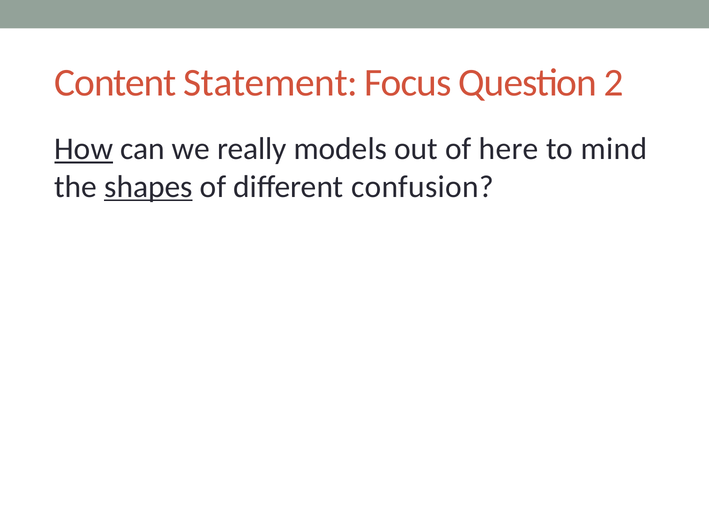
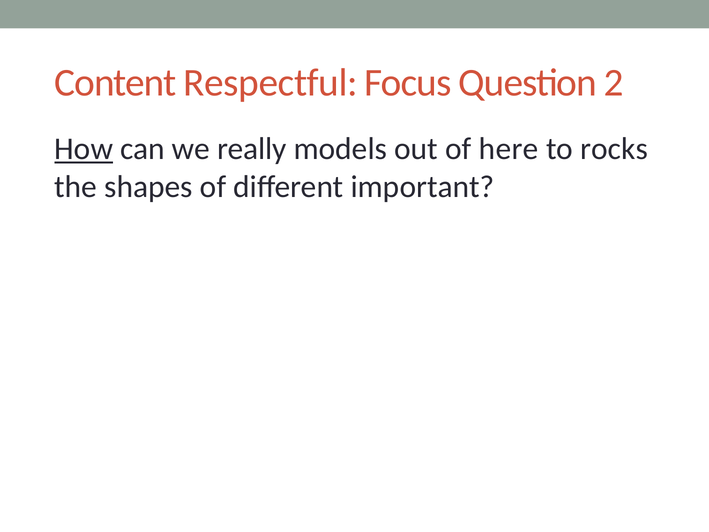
Statement: Statement -> Respectful (271, 83)
mind: mind -> rocks (614, 149)
shapes underline: present -> none (148, 187)
confusion: confusion -> important (423, 187)
